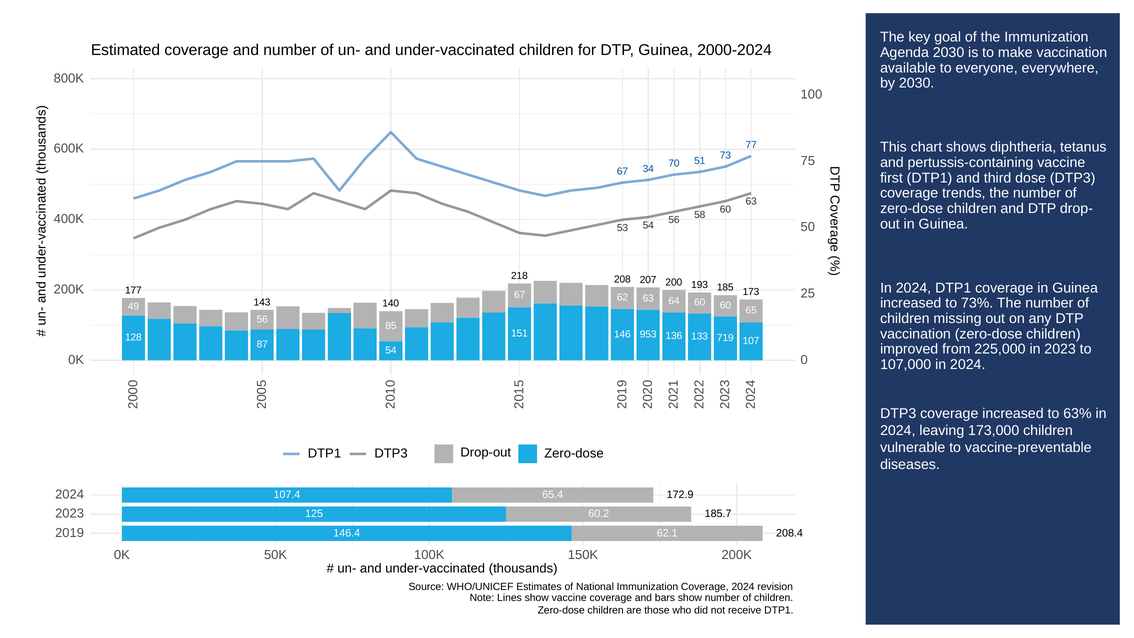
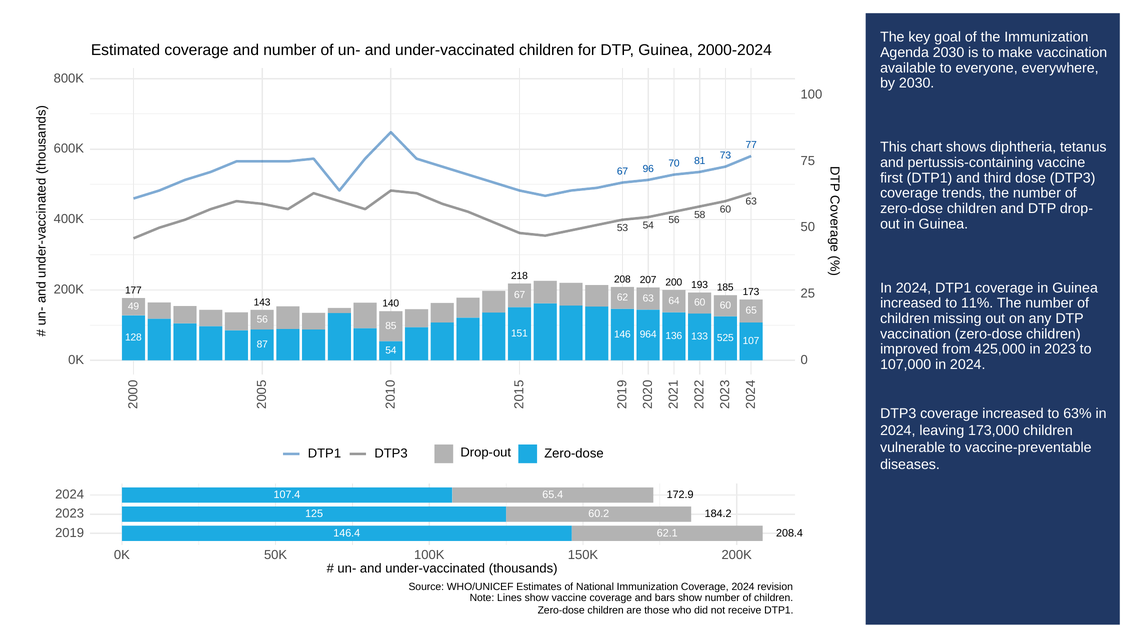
51: 51 -> 81 (700, 161)
34: 34 -> 96 (648, 169)
73%: 73% -> 11% (977, 303)
953: 953 -> 964 (648, 335)
719: 719 -> 525 (725, 338)
225,000: 225,000 -> 425,000 (1000, 349)
185.7: 185.7 -> 184.2 (718, 514)
